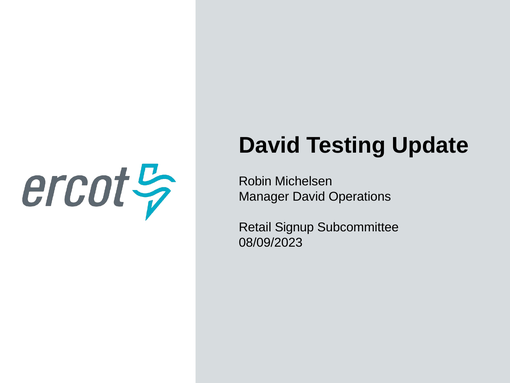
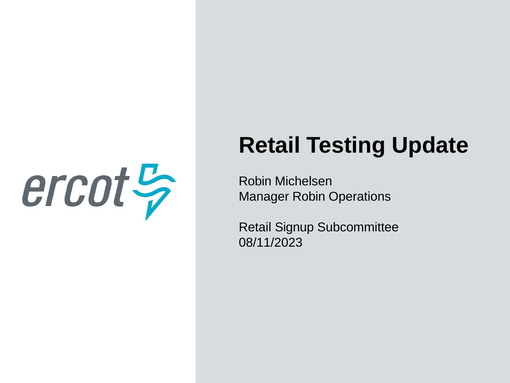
David: David -> Retail (270, 145)
Manager David: David -> Robin (309, 196)
08/09/2023: 08/09/2023 -> 08/11/2023 (271, 242)
